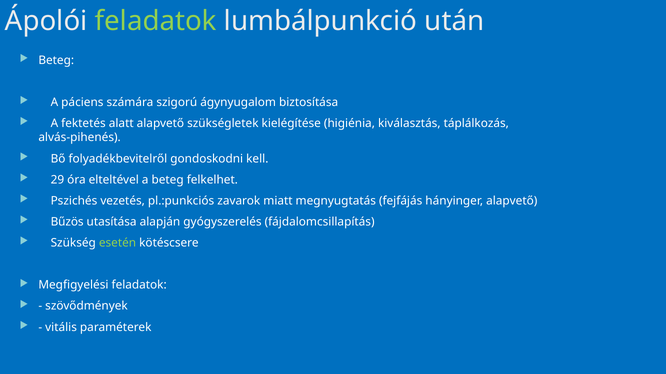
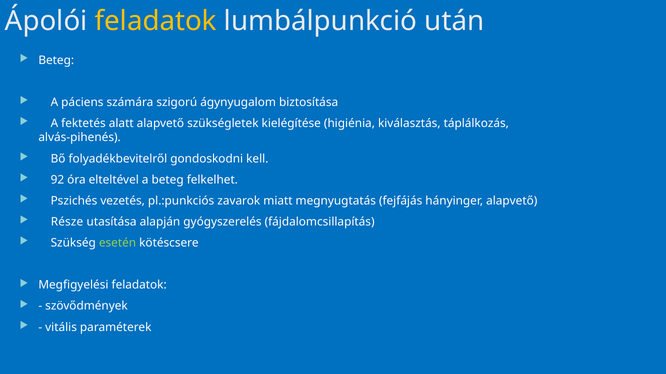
feladatok colour: light green -> yellow (156, 21)
29: 29 -> 92 (57, 180)
Bűzös: Bűzös -> Része (67, 222)
